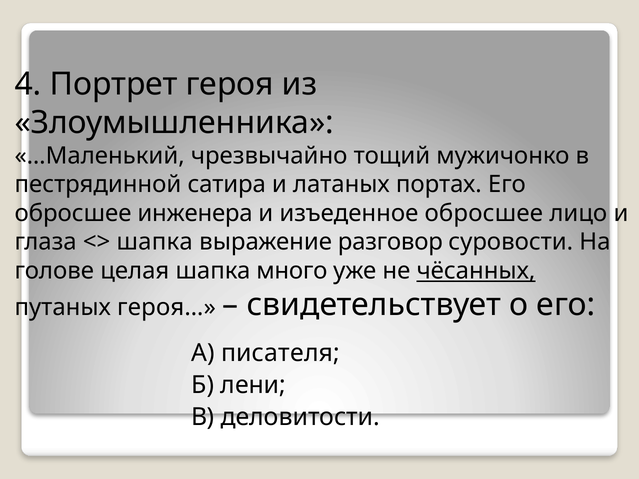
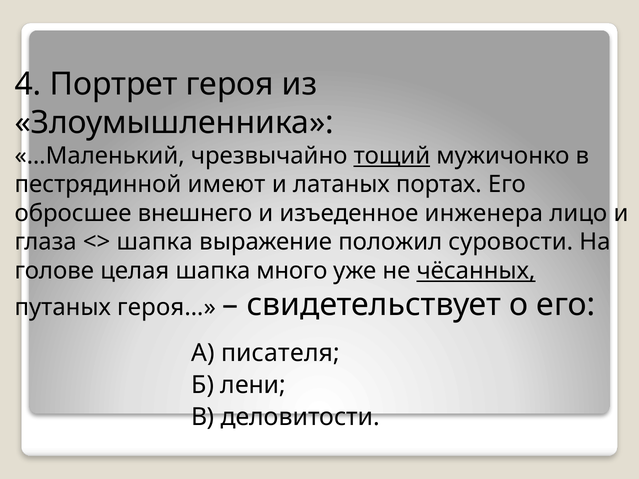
тощий underline: none -> present (392, 156)
сатира: сатира -> имеют (226, 185)
инженера: инженера -> внешнего (195, 213)
изъеденное обросшее: обросшее -> инженера (484, 213)
разговор: разговор -> положил (390, 242)
